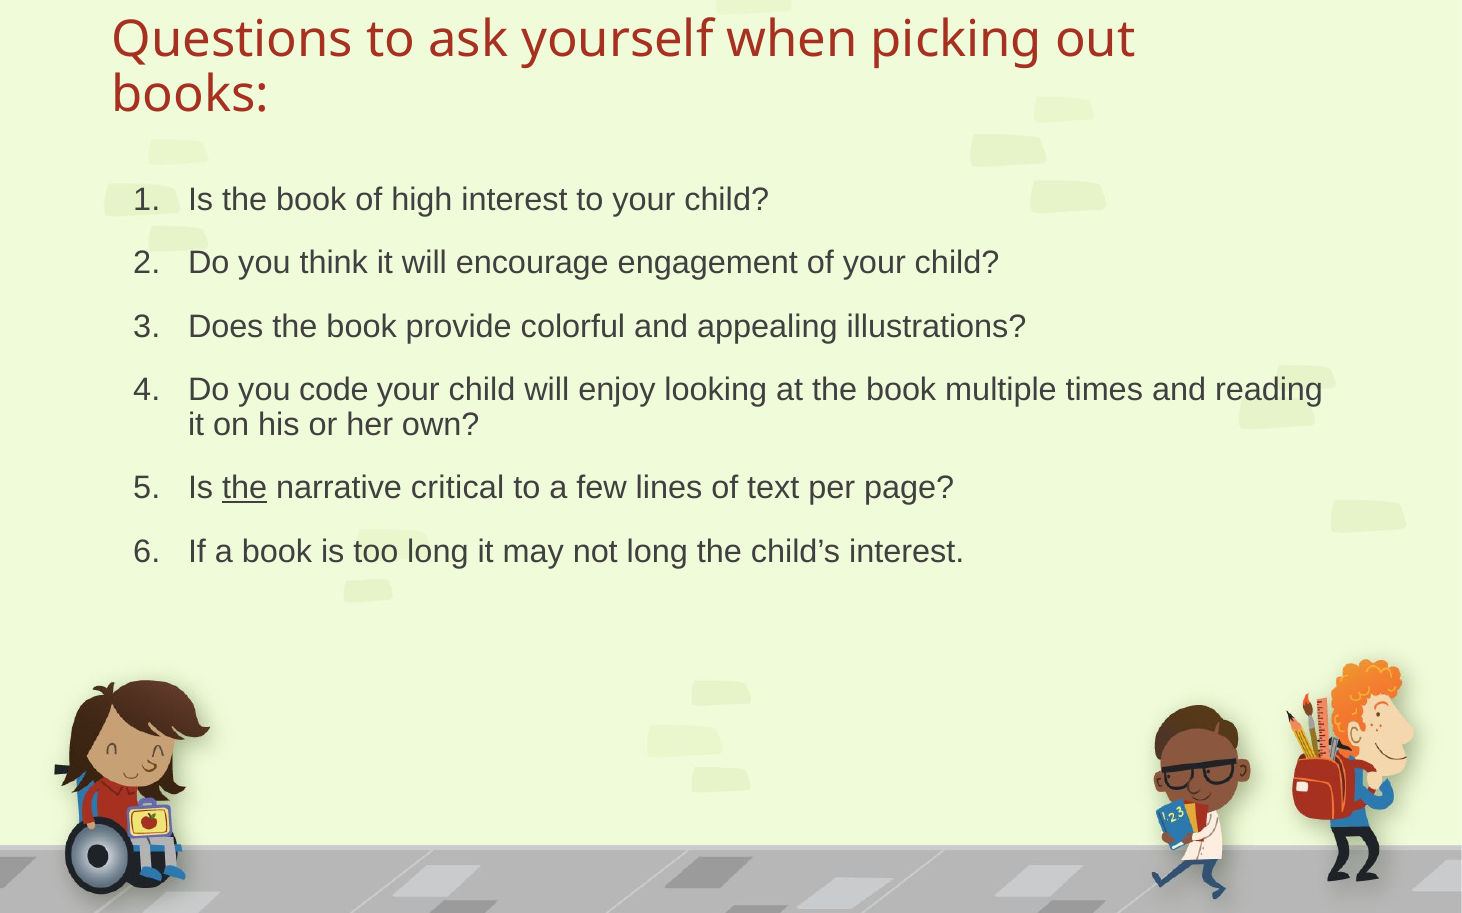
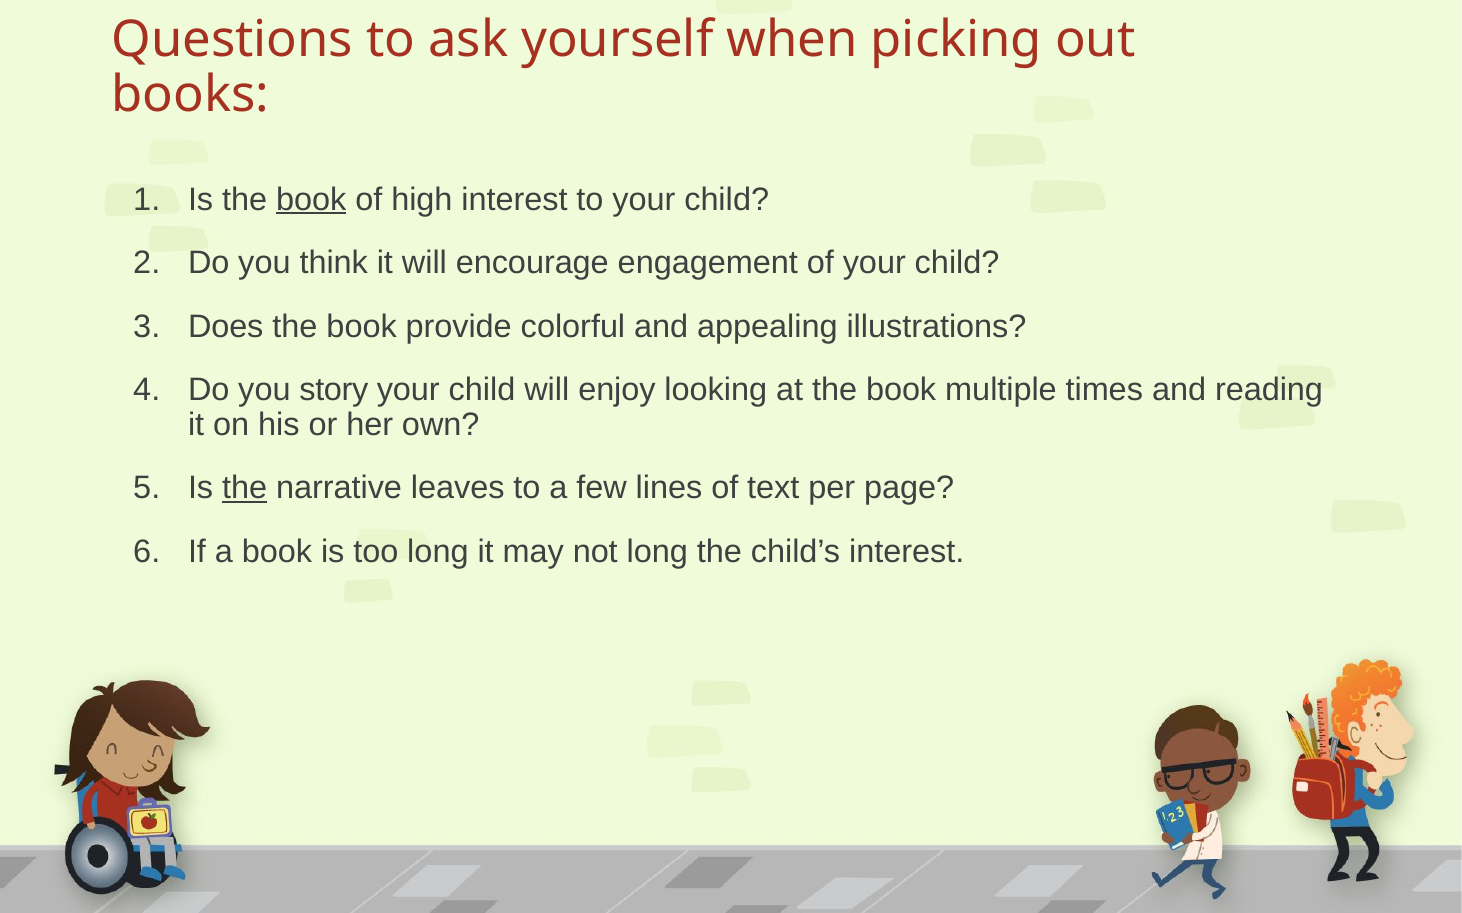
book underline: none -> present (311, 200)
code: code -> story (334, 390)
critical: critical -> leaves (458, 489)
